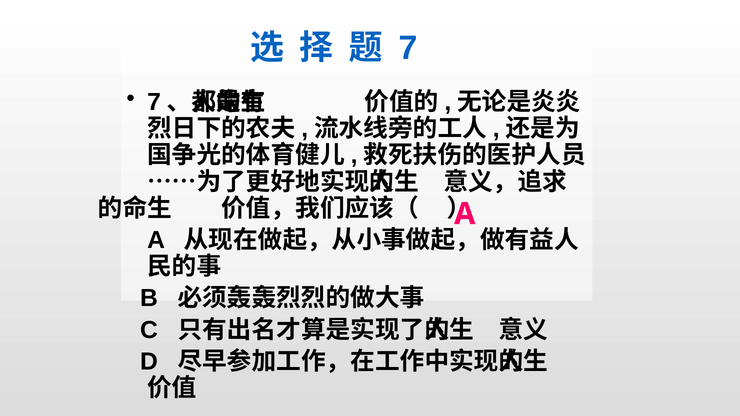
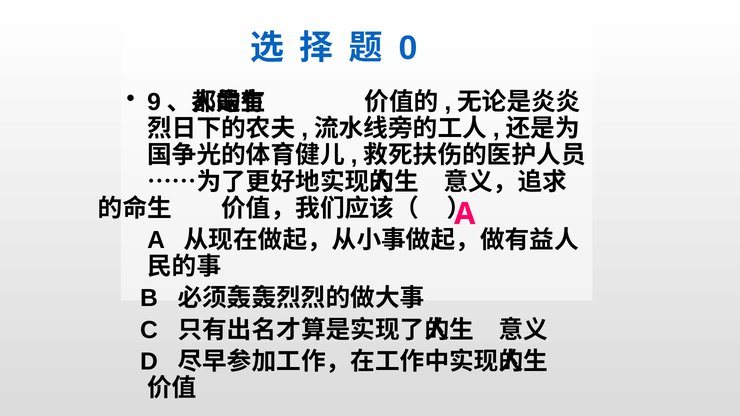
7: 7 -> 0 (408, 48)
7: 7 -> 9 (154, 102)
